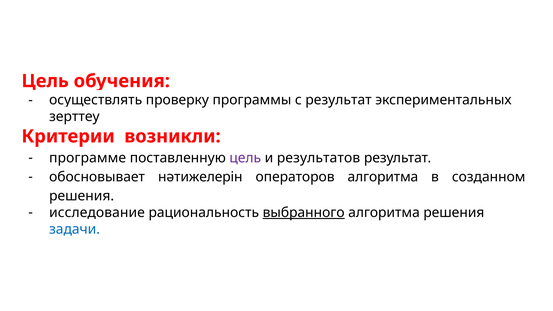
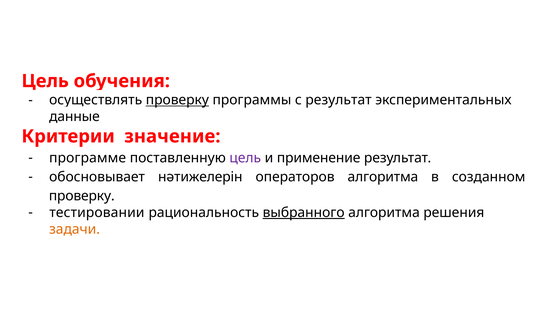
проверку underline: none -> present (177, 100)
зерттеу: зерттеу -> данные (74, 117)
возникли: возникли -> значение (172, 136)
результатов: результатов -> применение (319, 158)
решения: решения -> проверку (82, 196)
исследование: исследование -> тестировании (97, 213)
задачи colour: blue -> orange (75, 229)
